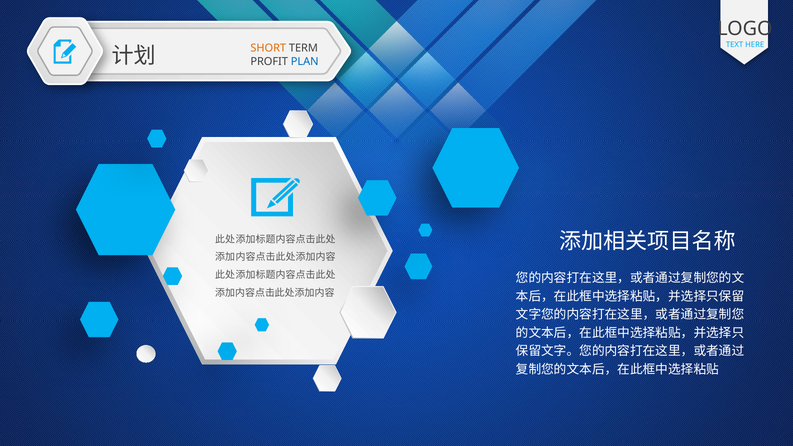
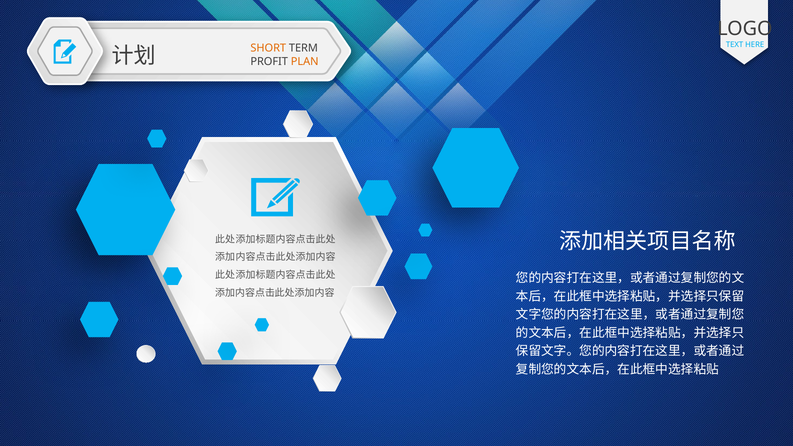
PLAN colour: blue -> orange (305, 62)
